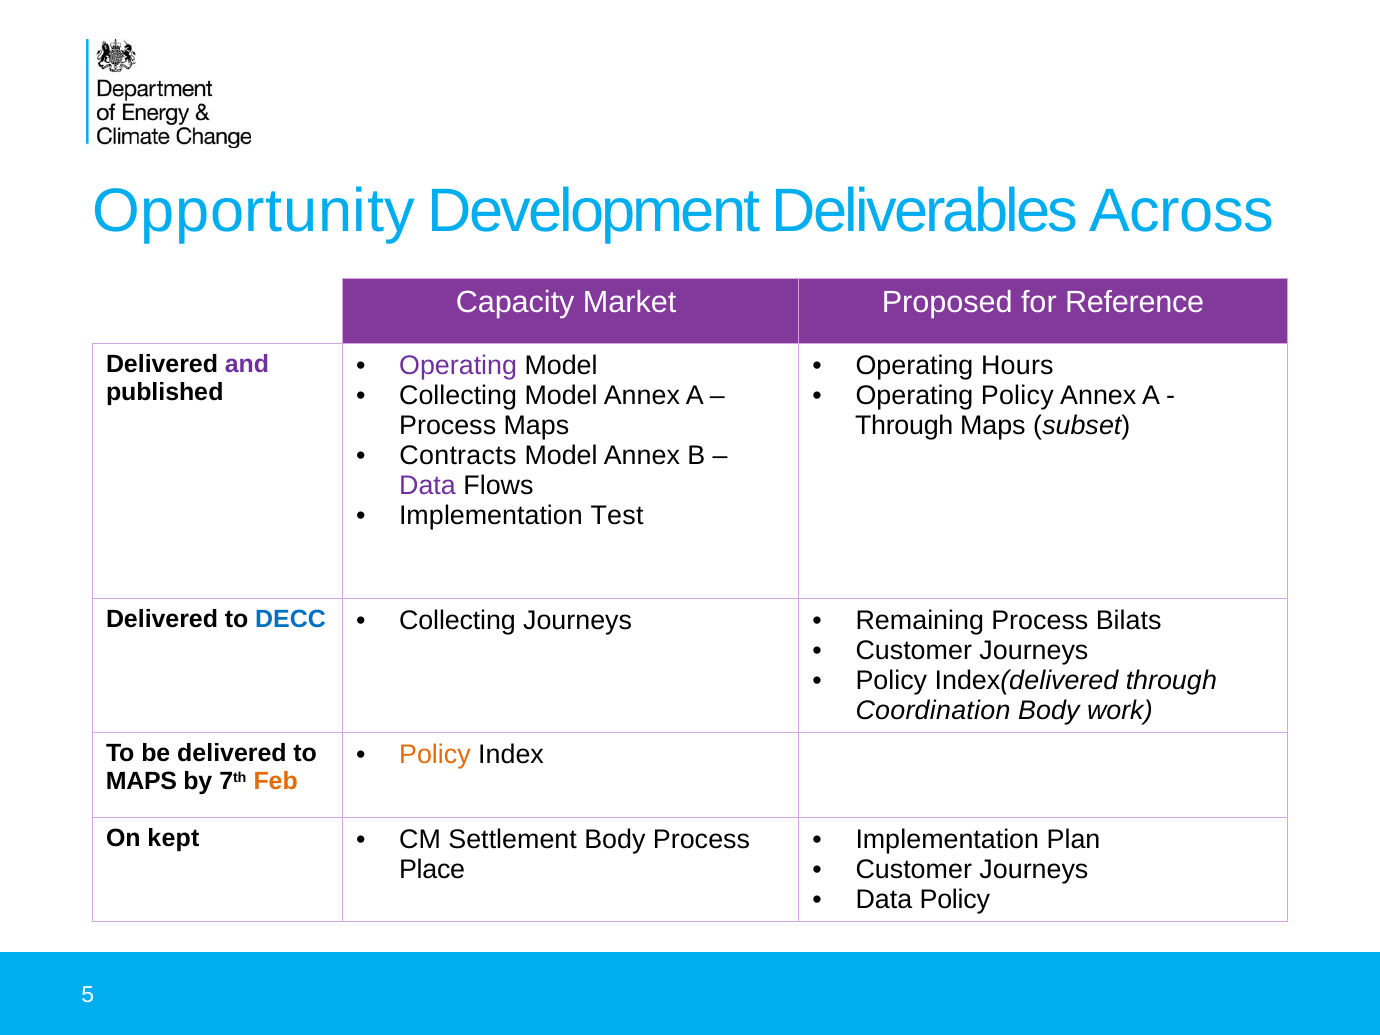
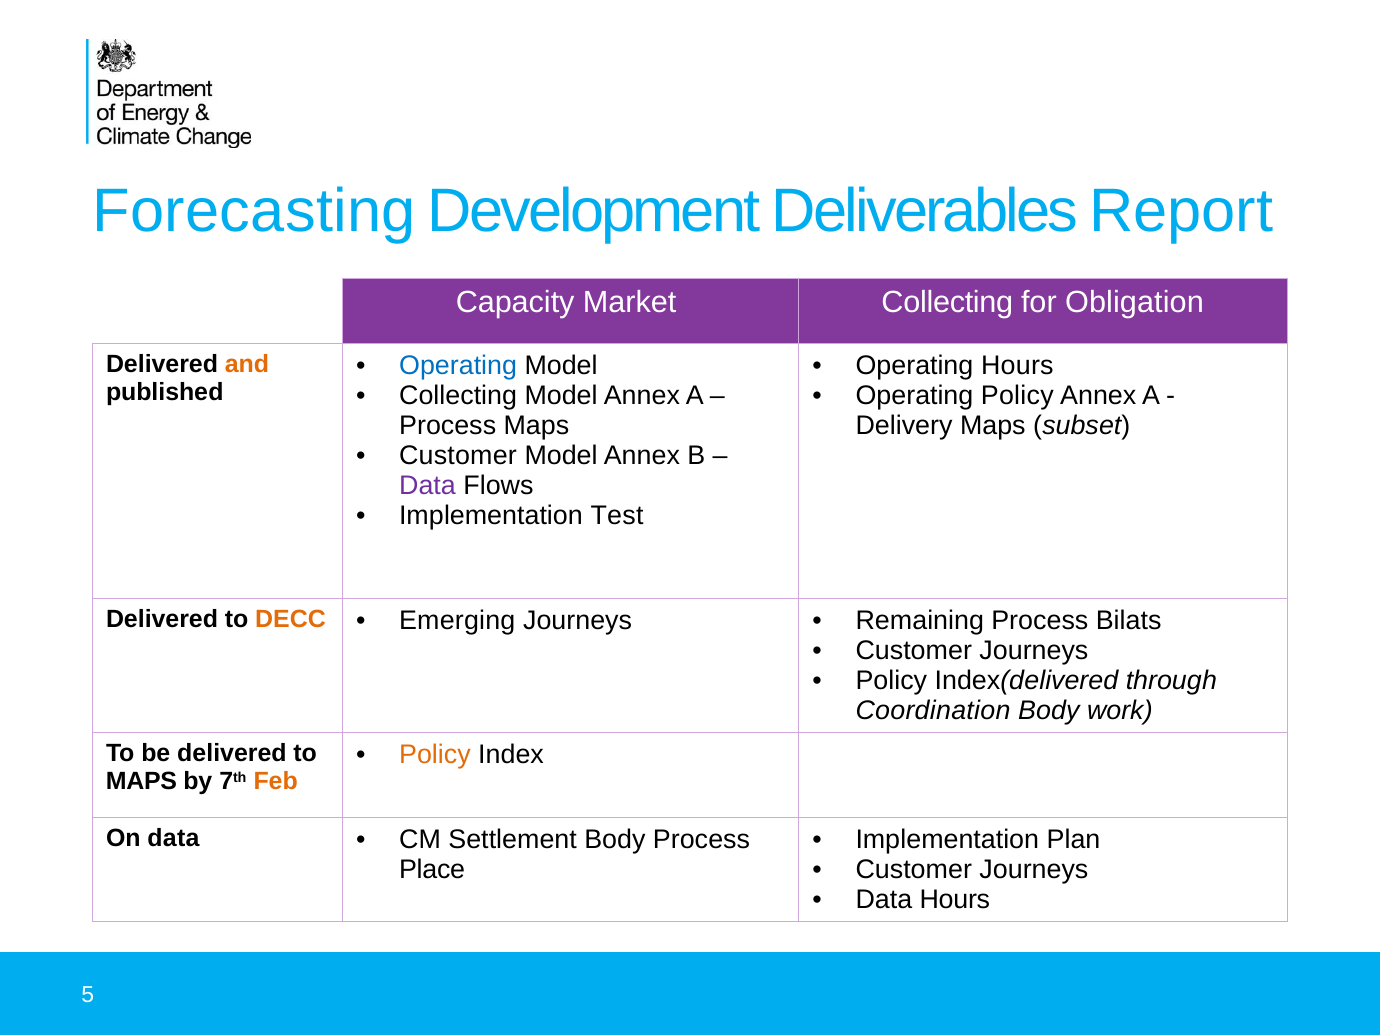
Opportunity: Opportunity -> Forecasting (254, 211)
Across: Across -> Report (1181, 211)
Market Proposed: Proposed -> Collecting (947, 303)
Reference: Reference -> Obligation (1134, 303)
and colour: purple -> orange (247, 364)
Operating colour: purple -> blue (458, 365)
Through: Through -> Delivery (904, 426)
Contracts: Contracts -> Customer (458, 456)
DECC colour: blue -> orange (291, 619)
Collecting: Collecting -> Emerging (457, 620)
On kept: kept -> data (173, 839)
Data Policy: Policy -> Hours (955, 900)
